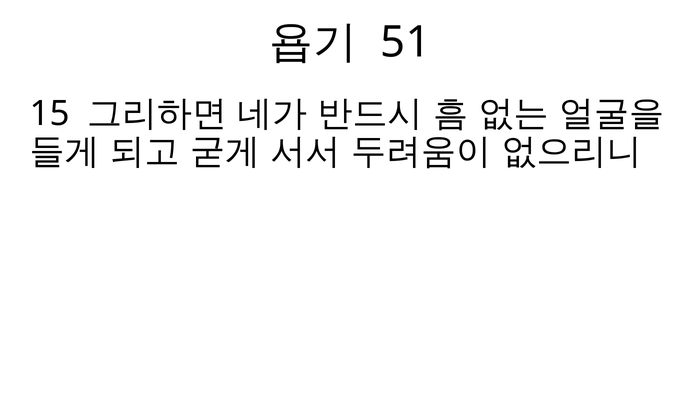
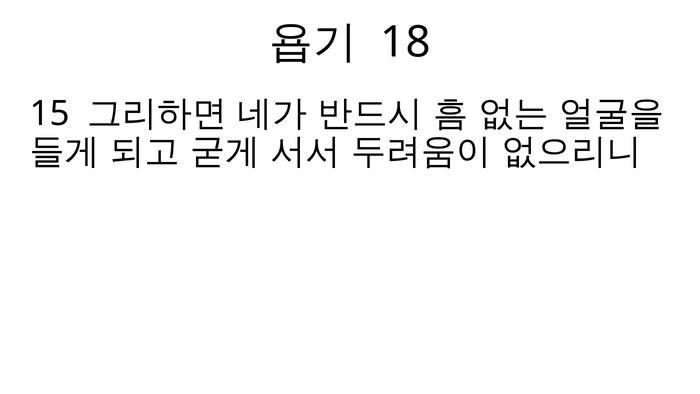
51: 51 -> 18 (406, 42)
